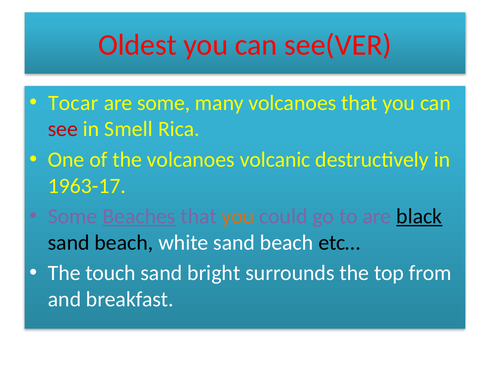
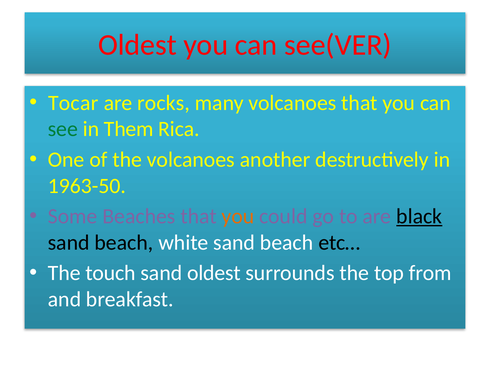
are some: some -> rocks (164, 103)
see colour: red -> green (63, 129)
Smell: Smell -> Them (129, 129)
volcanic: volcanic -> another (275, 159)
1963-17: 1963-17 -> 1963-50 (87, 186)
Beaches underline: present -> none (139, 216)
sand bright: bright -> oldest (214, 273)
